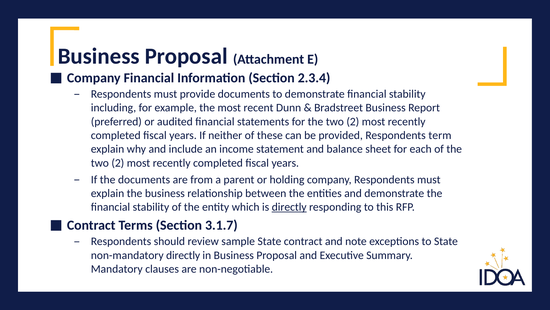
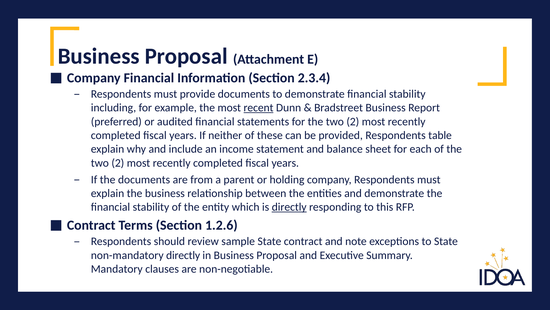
recent underline: none -> present (258, 108)
term: term -> table (440, 135)
3.1.7: 3.1.7 -> 1.2.6 (221, 225)
